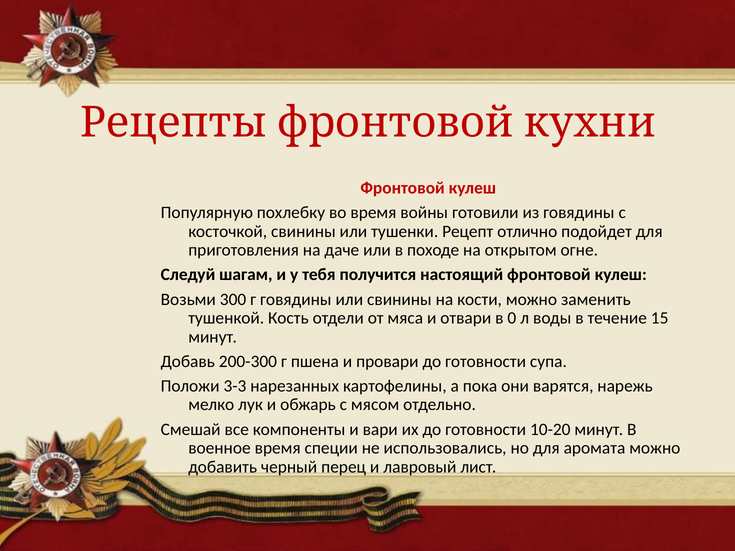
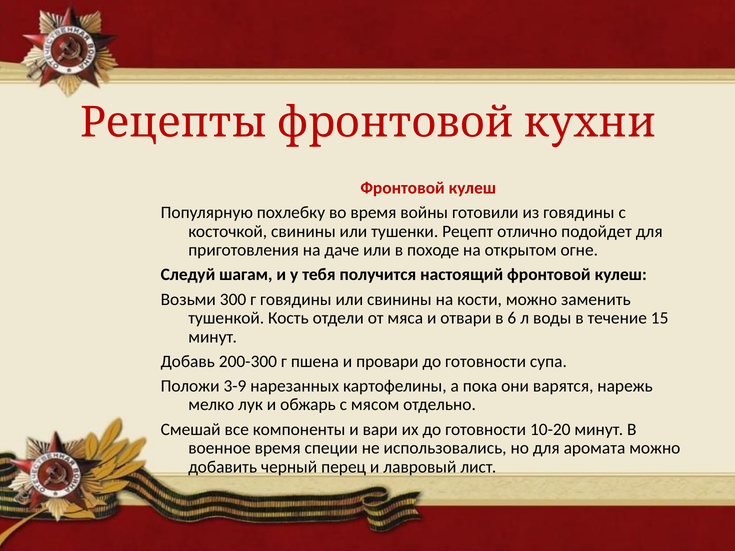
0: 0 -> 6 (512, 318)
3-3: 3-3 -> 3-9 (235, 386)
